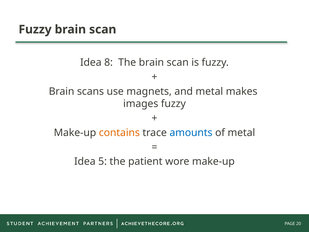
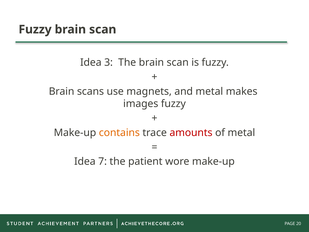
8: 8 -> 3 (109, 63)
amounts colour: blue -> red (191, 133)
5: 5 -> 7 (103, 161)
